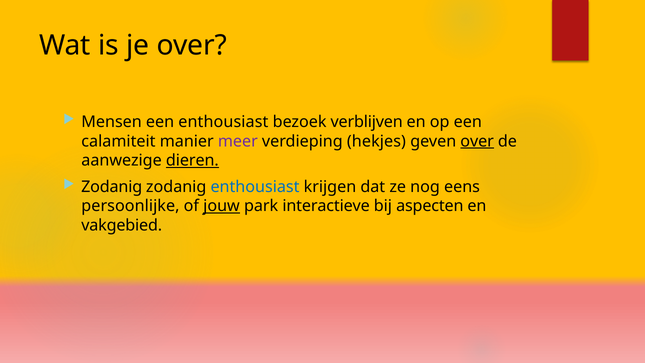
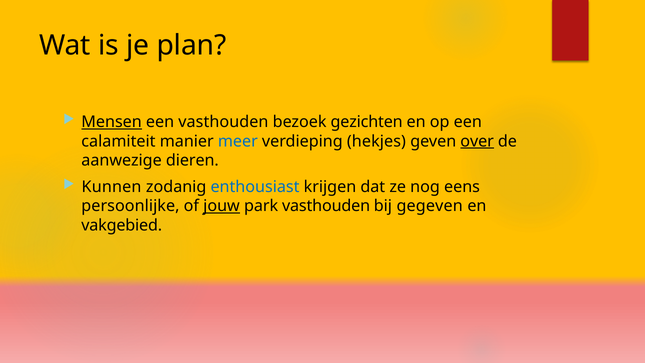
je over: over -> plan (192, 45)
Mensen underline: none -> present (112, 122)
een enthousiast: enthousiast -> vasthouden (223, 122)
verblijven: verblijven -> gezichten (367, 122)
meer colour: purple -> blue (238, 141)
dieren underline: present -> none (192, 161)
Zodanig: Zodanig -> Kunnen (111, 187)
park interactieve: interactieve -> vasthouden (326, 206)
aspecten: aspecten -> gegeven (430, 206)
